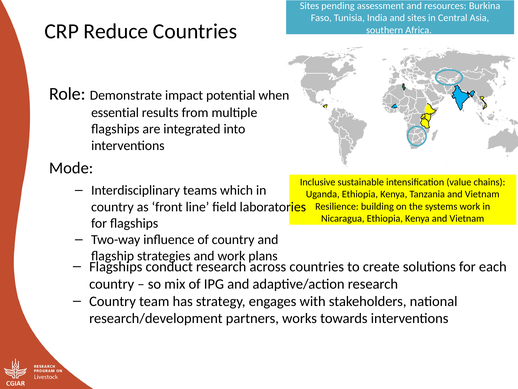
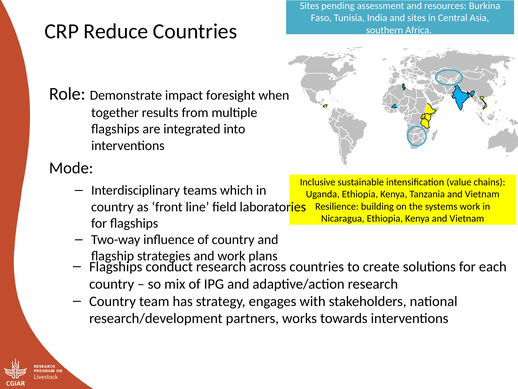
potential: potential -> foresight (231, 95)
essential: essential -> together (115, 113)
